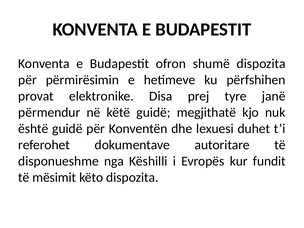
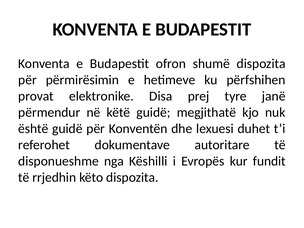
mësimit: mësimit -> rrjedhin (54, 177)
